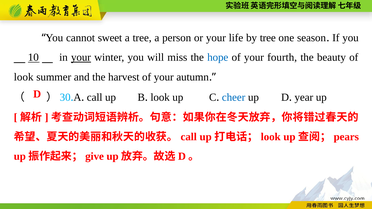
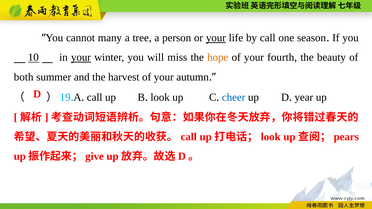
sweet: sweet -> many (110, 38)
your underline: none -> present (216, 38)
by tree: tree -> call (268, 38)
hope colour: blue -> orange (218, 57)
look: look -> both (24, 77)
30: 30 -> 19 (65, 97)
